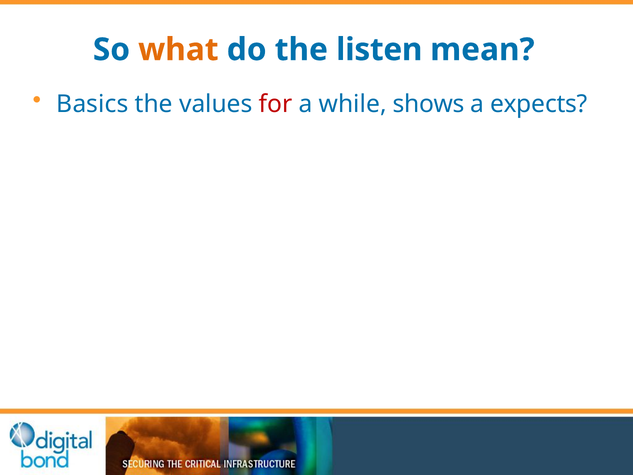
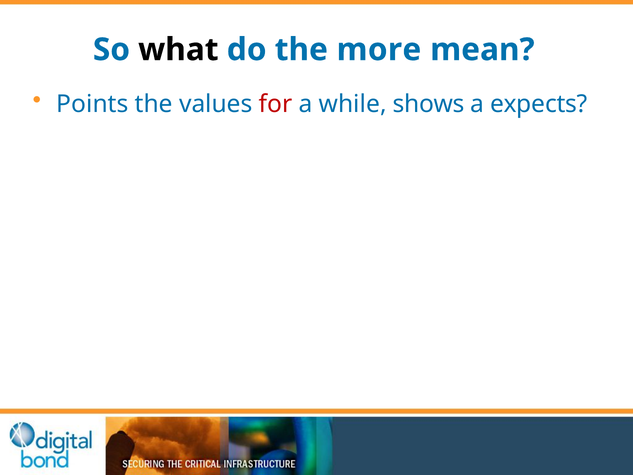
what colour: orange -> black (178, 50)
listen: listen -> more (379, 50)
Basics: Basics -> Points (92, 104)
